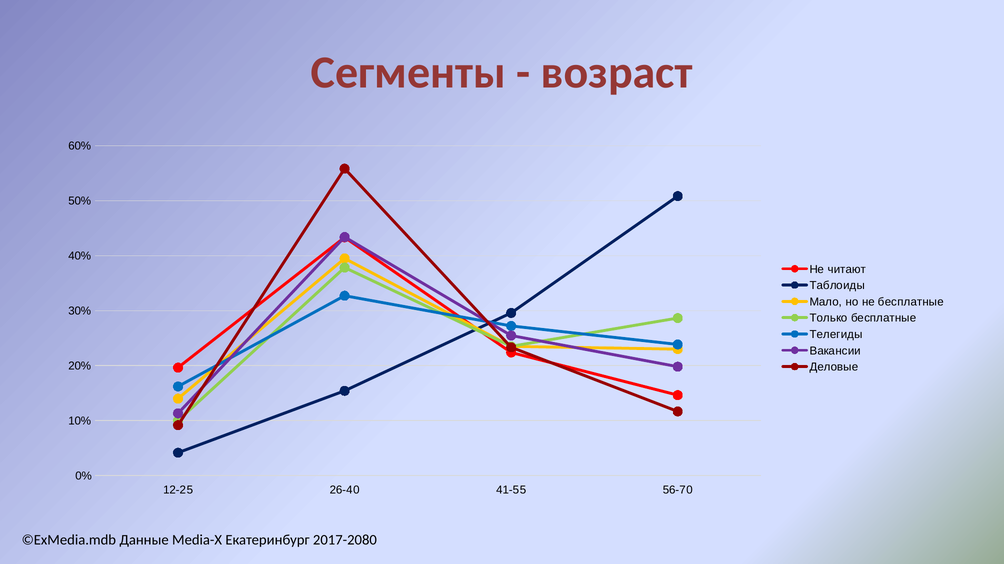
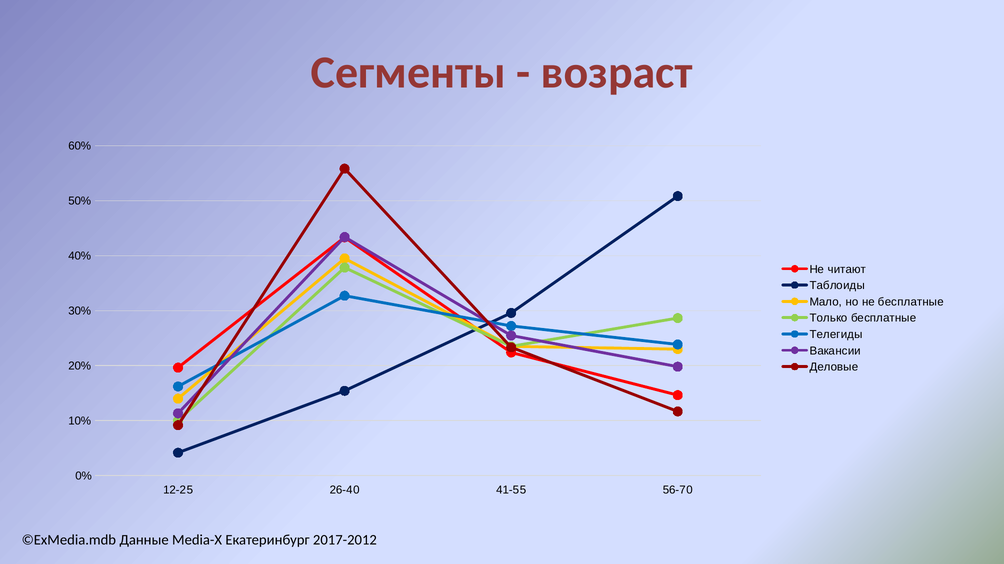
2017-2080: 2017-2080 -> 2017-2012 (345, 541)
